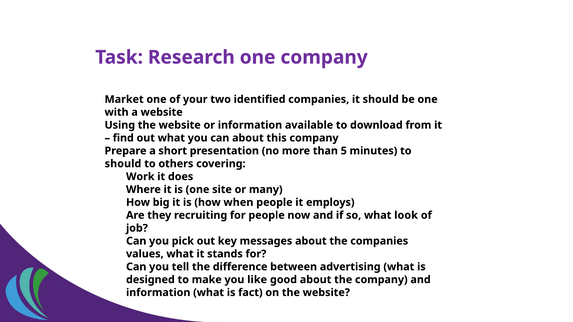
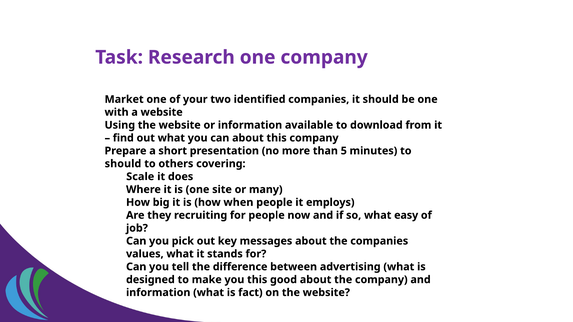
Work: Work -> Scale (140, 177)
look: look -> easy (406, 215)
you like: like -> this (257, 280)
